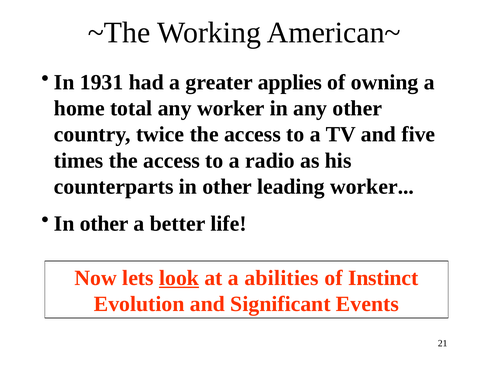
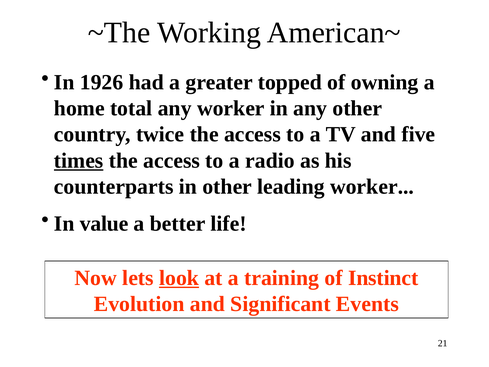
1931: 1931 -> 1926 (102, 82)
applies: applies -> topped (290, 82)
times underline: none -> present (79, 160)
other: other -> value (104, 223)
abilities: abilities -> training (282, 278)
